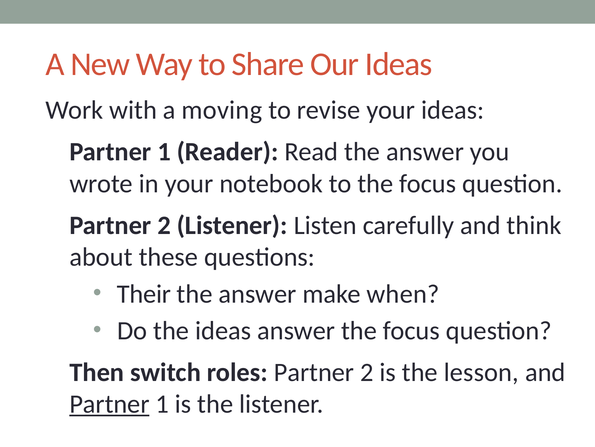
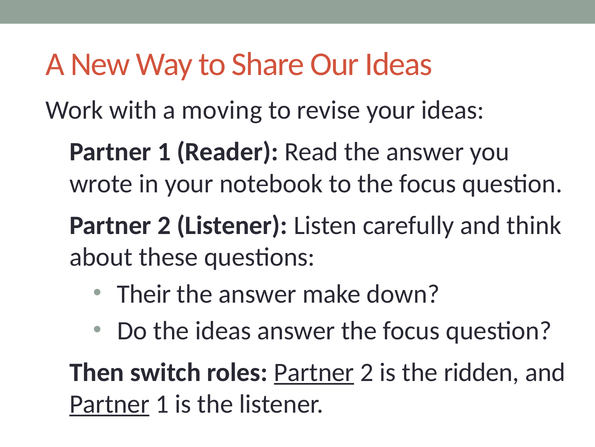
when: when -> down (403, 293)
Partner underline: none -> present (314, 372)
lesson: lesson -> ridden (481, 372)
